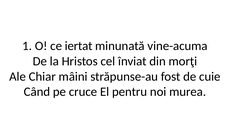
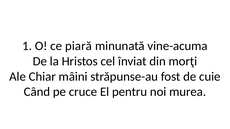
iertat: iertat -> piară (79, 46)
